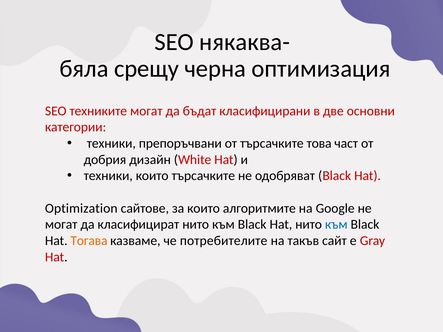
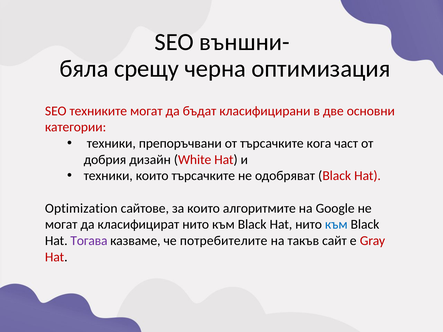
някаква-: някаква- -> външни- (245, 42)
това: това -> кога (319, 143)
Тогава colour: orange -> purple (89, 241)
